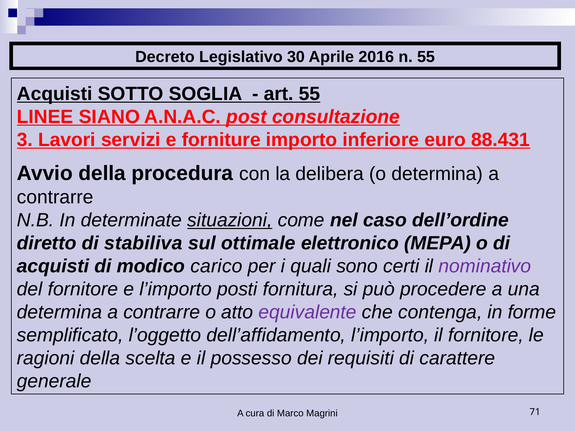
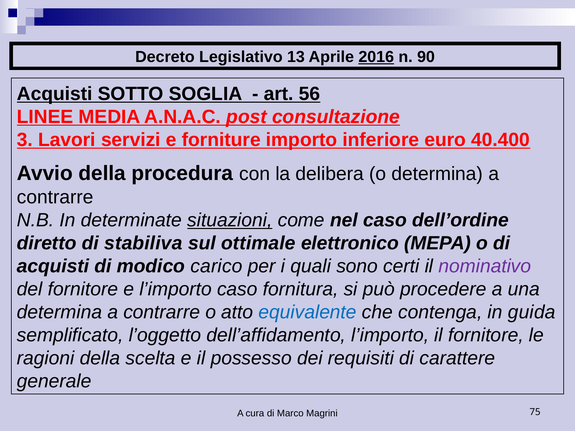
30: 30 -> 13 (296, 57)
2016 underline: none -> present (376, 57)
n 55: 55 -> 90 (426, 57)
art 55: 55 -> 56 (310, 94)
SIANO: SIANO -> MEDIA (109, 117)
88.431: 88.431 -> 40.400 (501, 140)
l’importo posti: posti -> caso (237, 289)
equivalente colour: purple -> blue (308, 312)
forme: forme -> guida (532, 312)
71: 71 -> 75 (535, 412)
